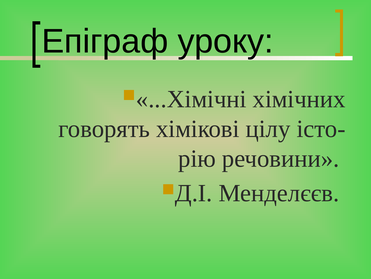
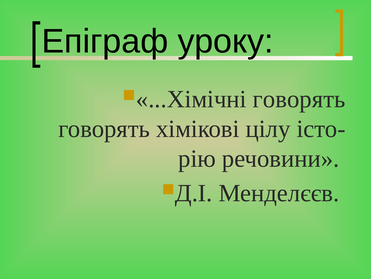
...Хімічні хімічних: хімічних -> говорять (299, 99)
